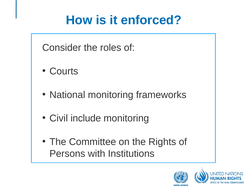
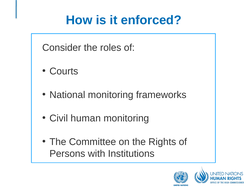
include: include -> human (86, 118)
